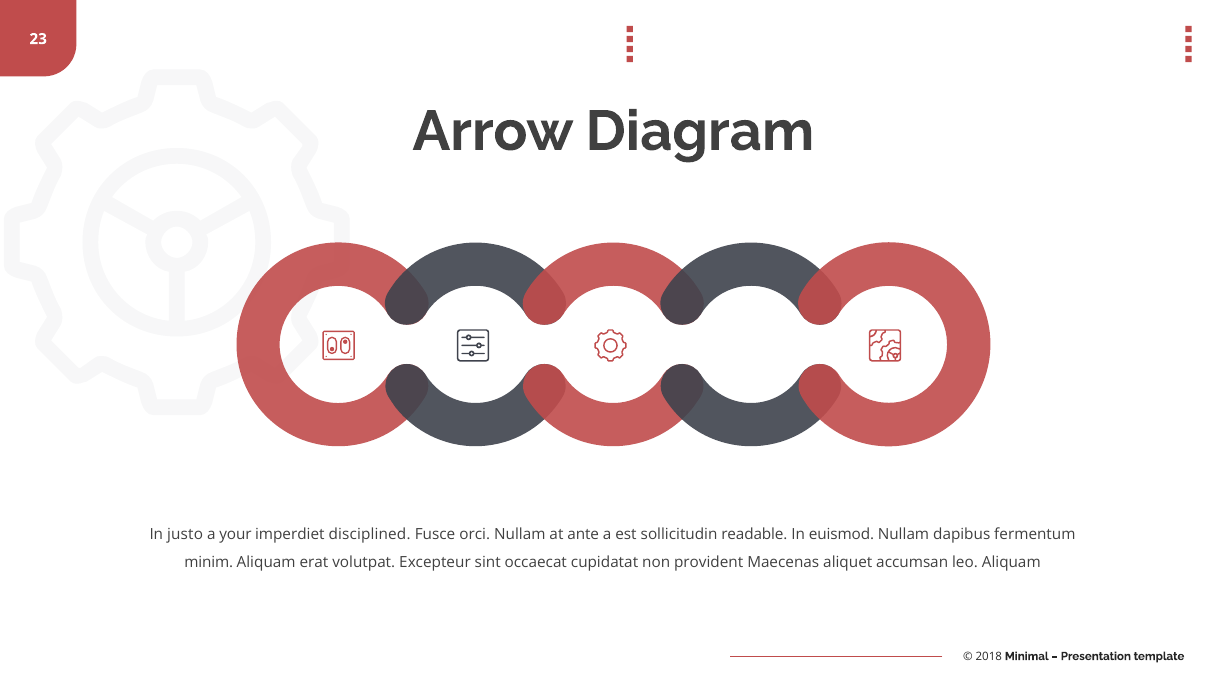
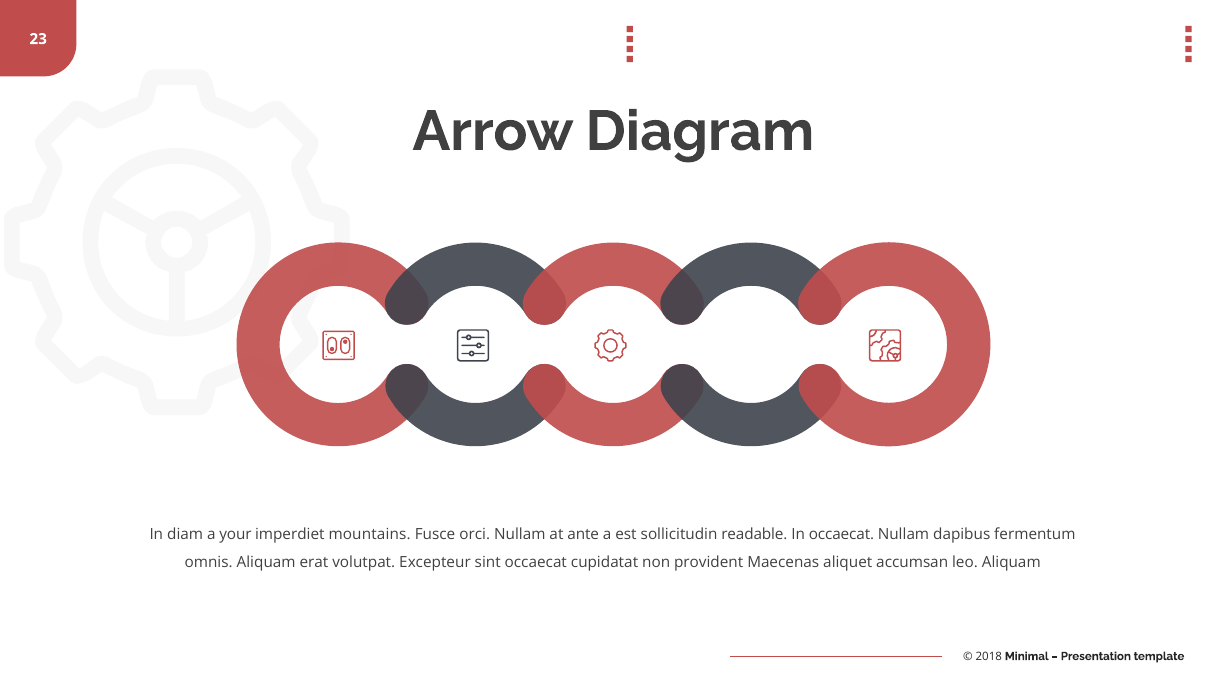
justo: justo -> diam (185, 535)
disciplined: disciplined -> mountains (370, 535)
In euismod: euismod -> occaecat (841, 535)
minim: minim -> omnis (209, 563)
